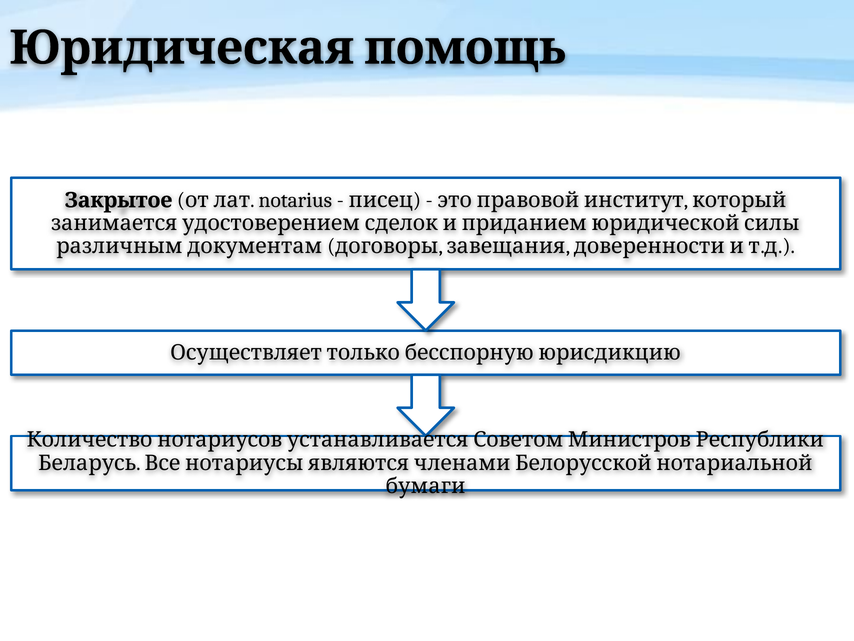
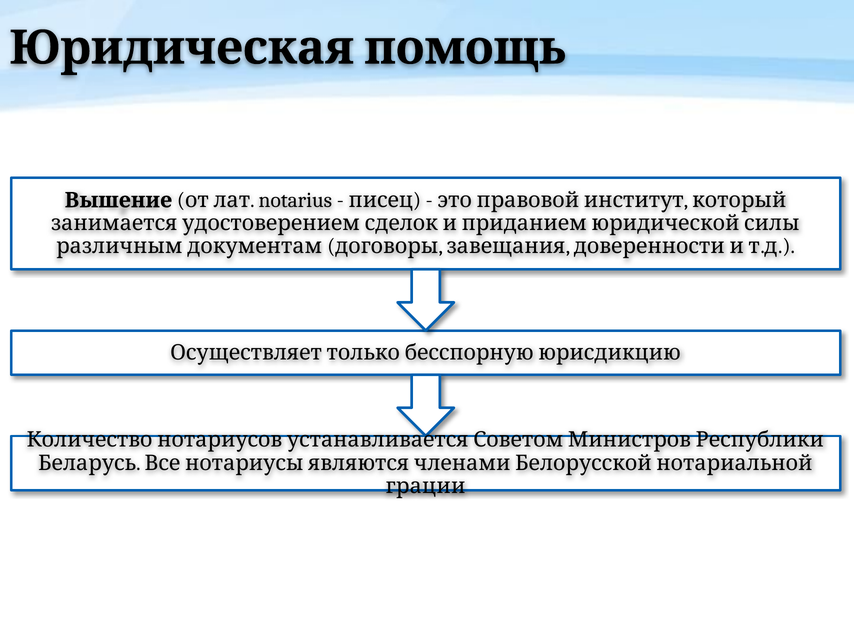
Закрытое: Закрытое -> Вышение (118, 200)
бумаги: бумаги -> грации (426, 486)
